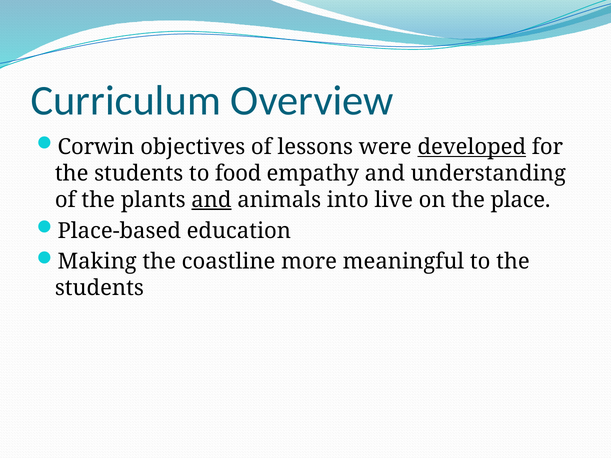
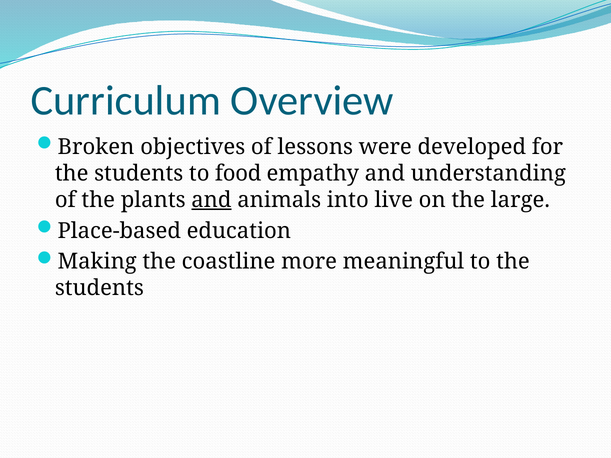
Corwin: Corwin -> Broken (96, 147)
developed underline: present -> none (472, 147)
place: place -> large (520, 200)
